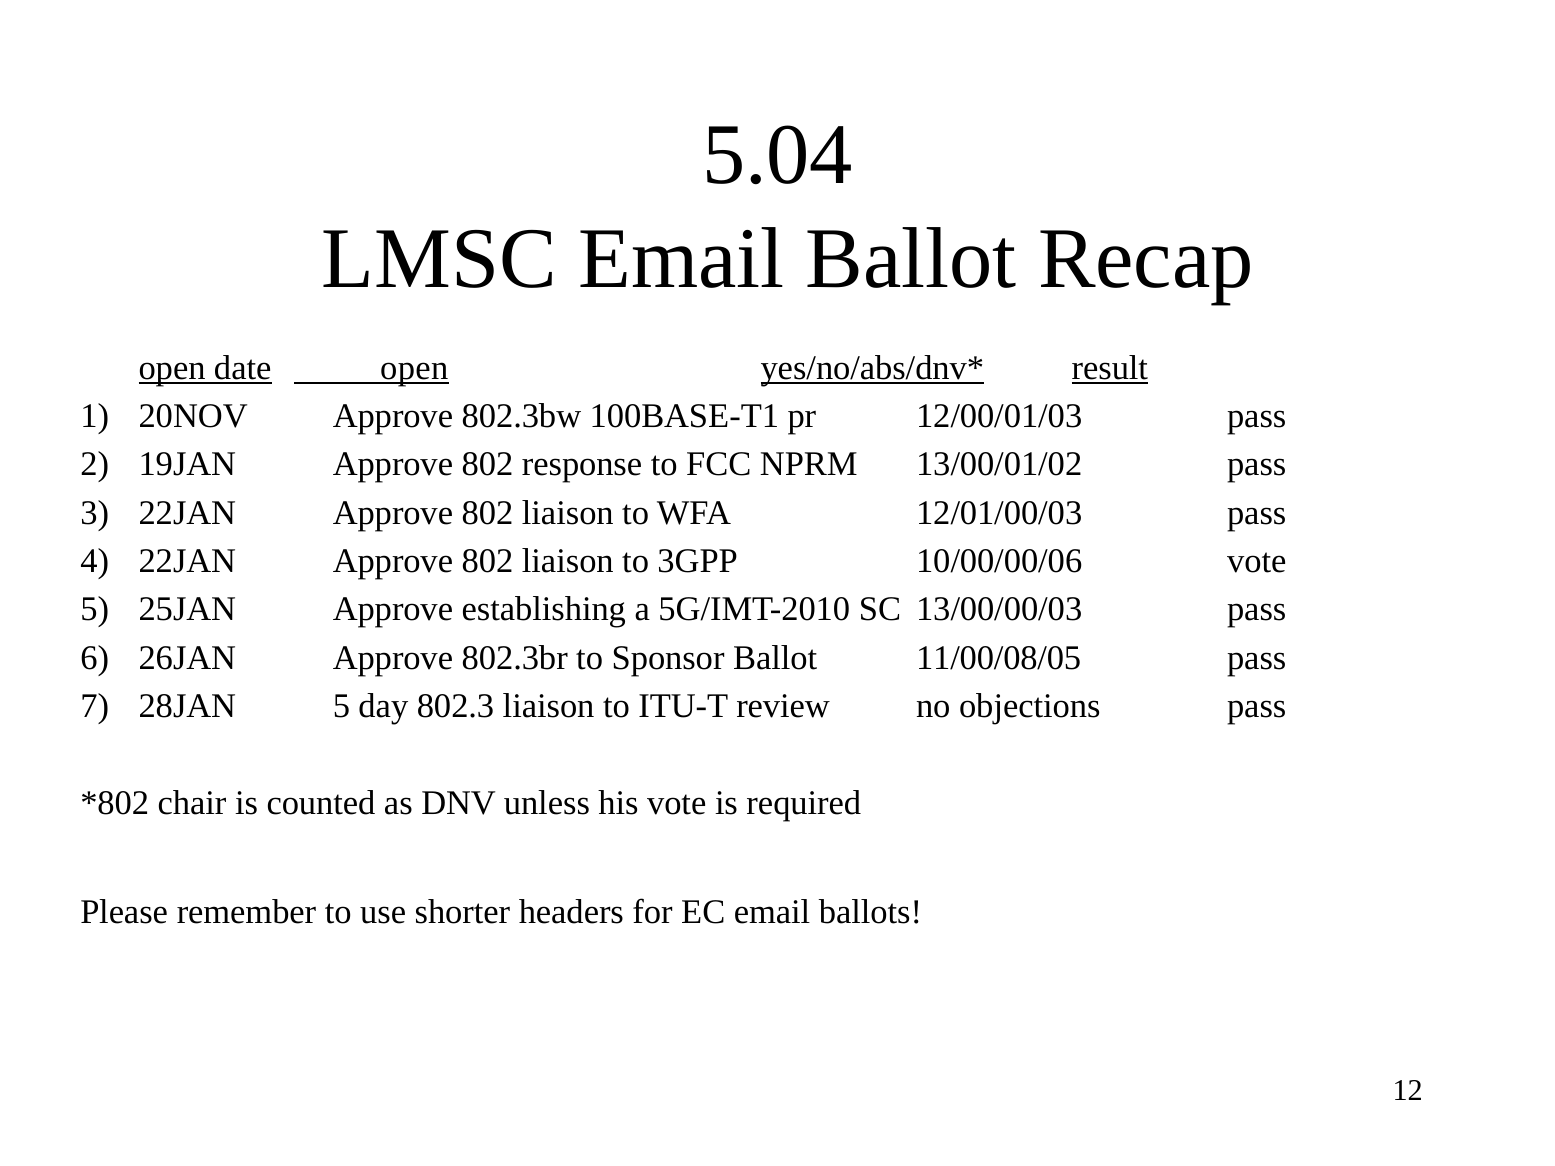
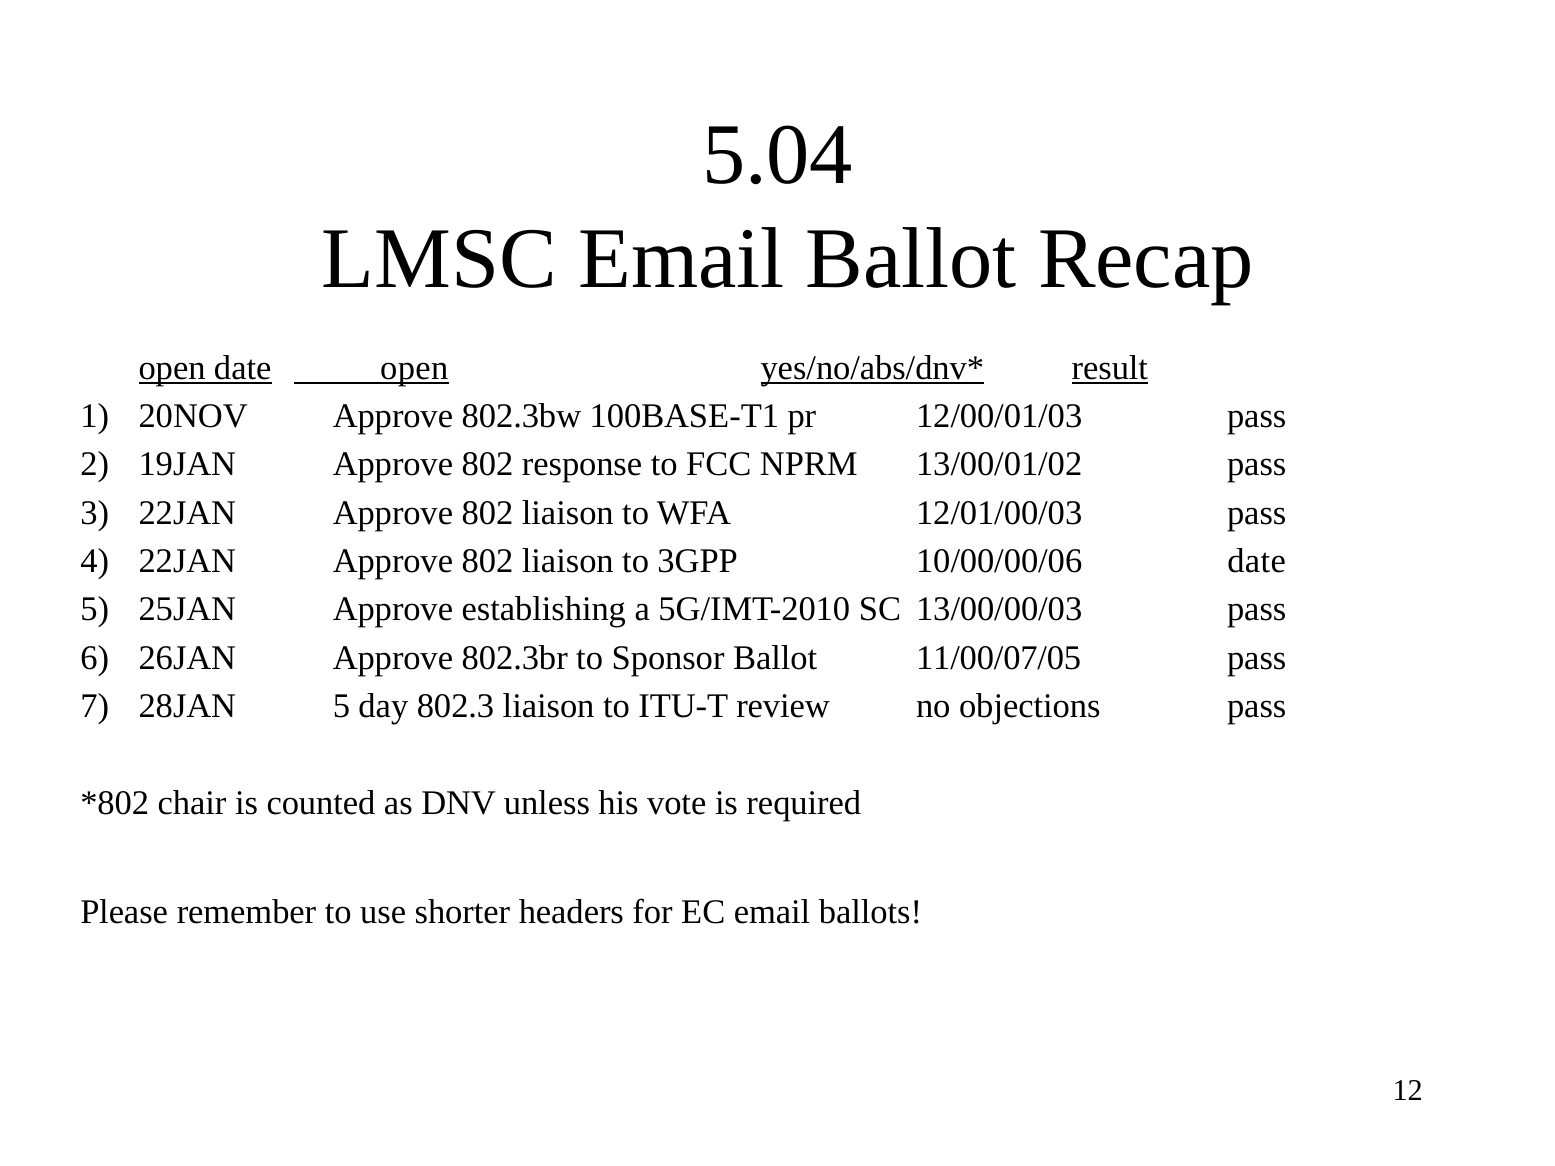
10/00/00/06 vote: vote -> date (1257, 561)
11/00/08/05: 11/00/08/05 -> 11/00/07/05 (999, 658)
